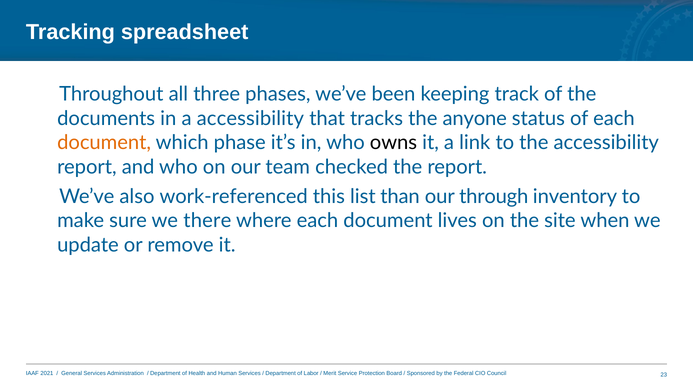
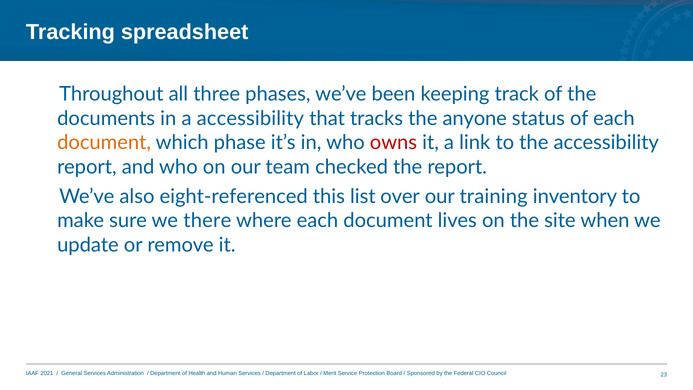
owns colour: black -> red (393, 143)
work-referenced: work-referenced -> eight-referenced (234, 196)
than: than -> over (400, 196)
through: through -> training (494, 196)
